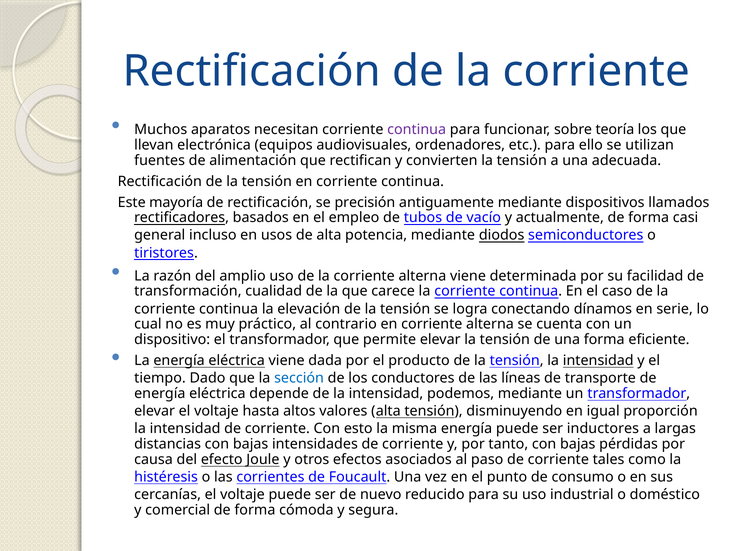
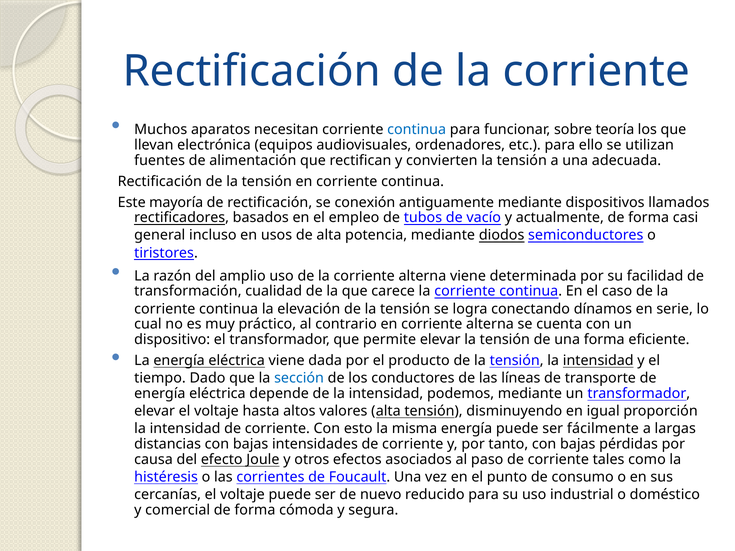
continua colour: purple -> blue (417, 130)
precisión: precisión -> conexión (365, 202)
inductores: inductores -> fácilmente (603, 429)
